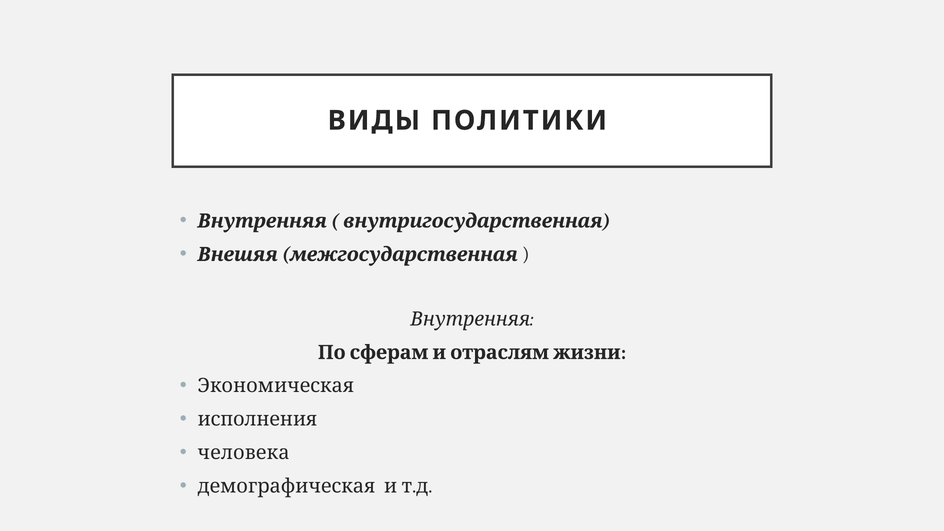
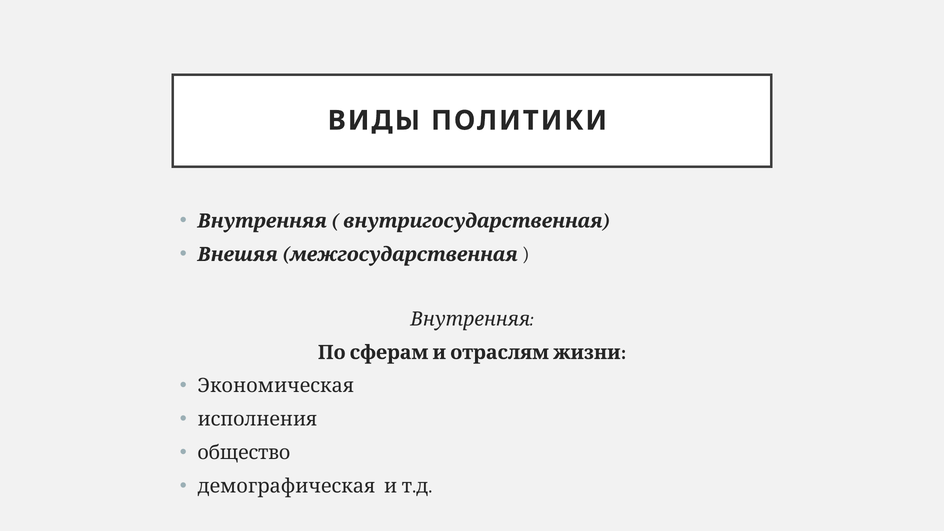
человека: человека -> общество (244, 453)
